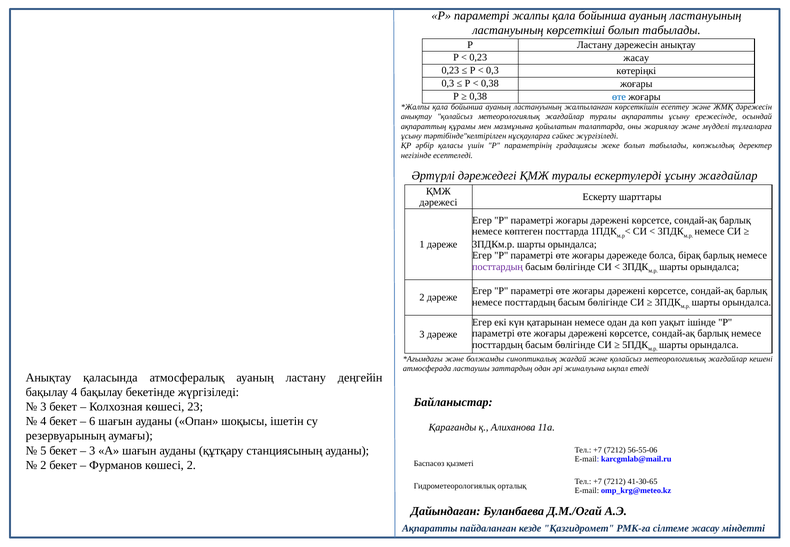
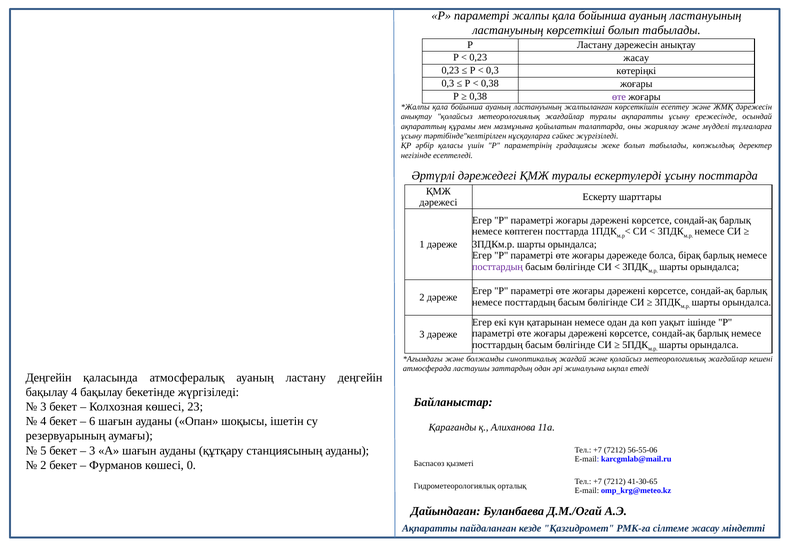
өте colour: blue -> purple (619, 97)
ұсыну жағдайлар: жағдайлар -> посттарда (728, 176)
Анықтау: Анықтау -> Деңгейін (49, 378)
көшесі 2: 2 -> 0 (191, 465)
